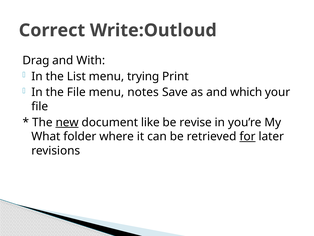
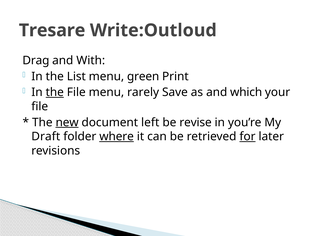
Correct: Correct -> Tresare (52, 30)
trying: trying -> green (143, 76)
the underline: none -> present (55, 92)
notes: notes -> rarely (143, 92)
like: like -> left (150, 122)
What: What -> Draft (46, 136)
where underline: none -> present (117, 136)
